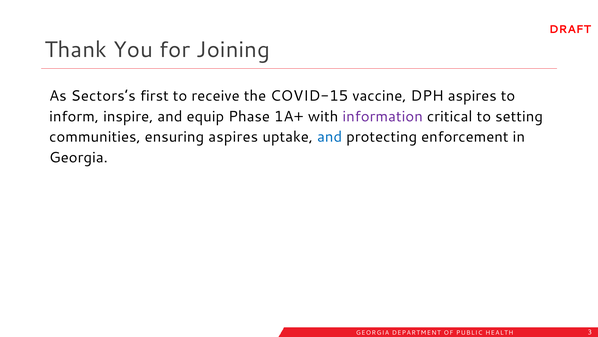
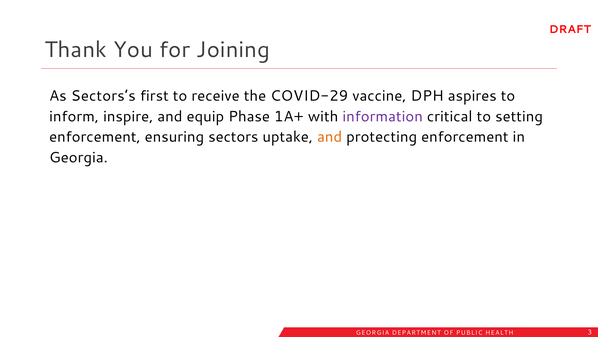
COVID-15: COVID-15 -> COVID-29 (309, 96)
communities: communities -> enforcement (95, 137)
ensuring aspires: aspires -> sectors (233, 137)
and colour: blue -> orange (330, 137)
